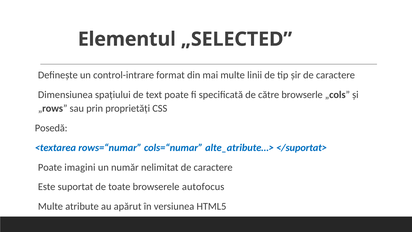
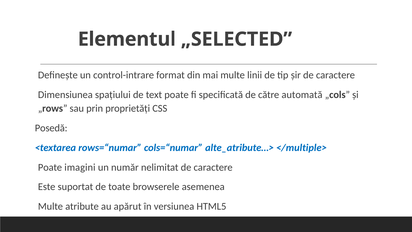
browserle: browserle -> automată (302, 95)
</suportat>: </suportat> -> </multiple> (301, 148)
autofocus: autofocus -> asemenea (203, 187)
